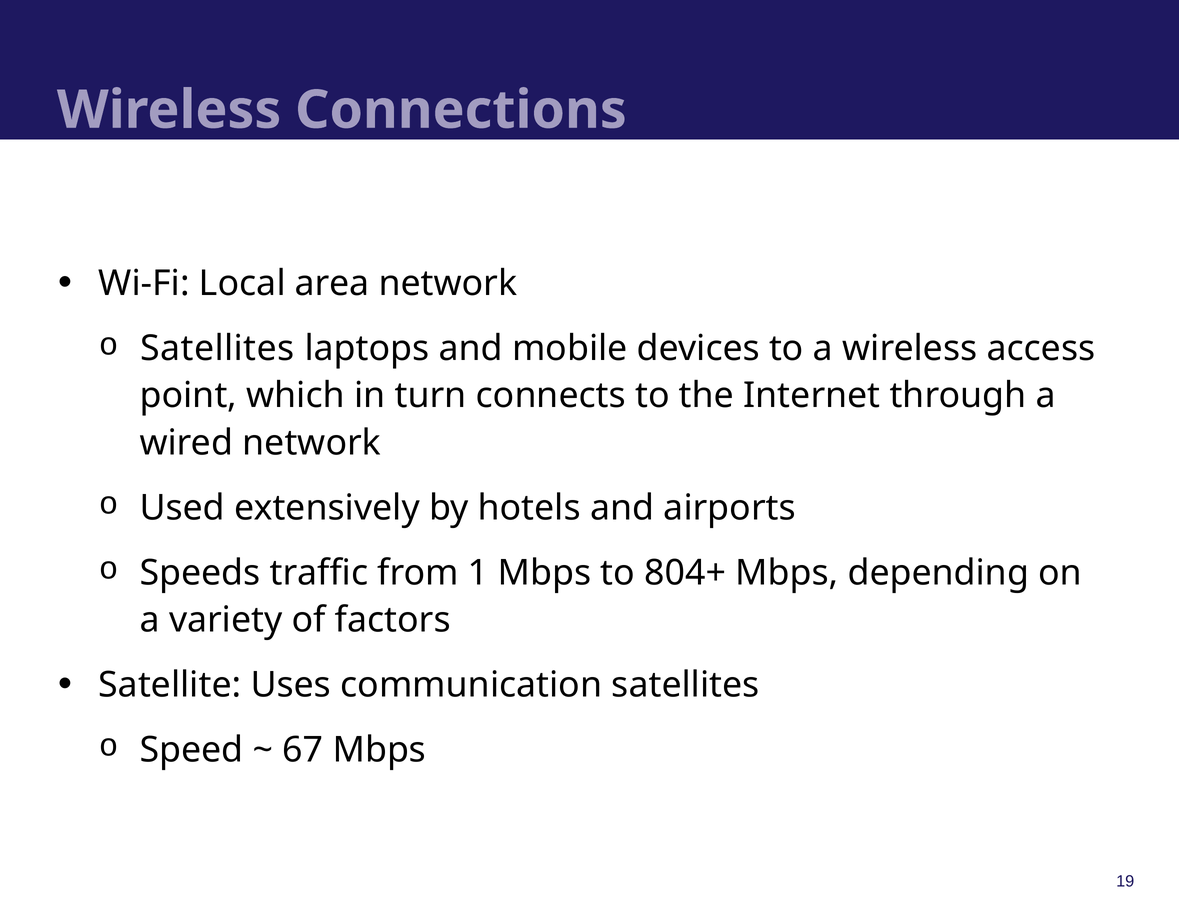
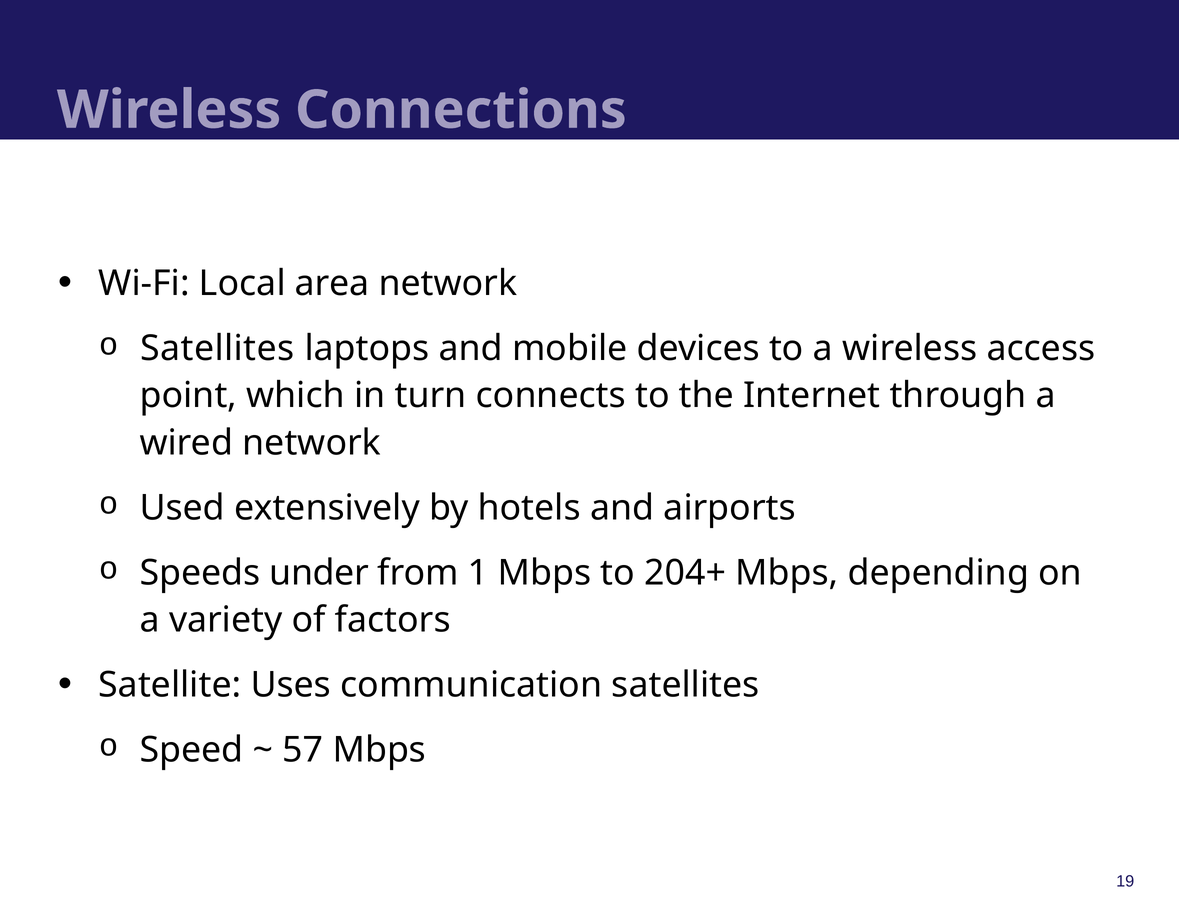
traffic: traffic -> under (319, 573)
804+: 804+ -> 204+ (685, 573)
67: 67 -> 57 (303, 750)
